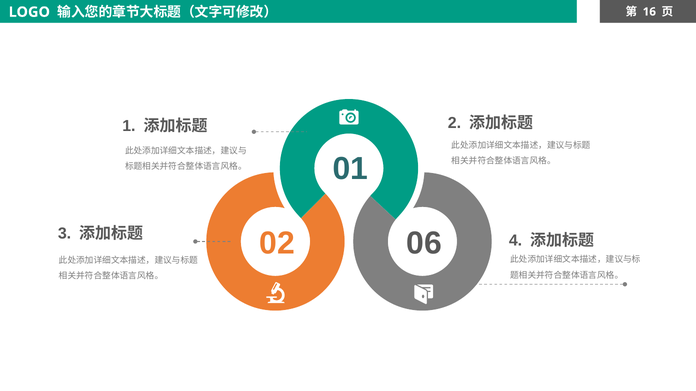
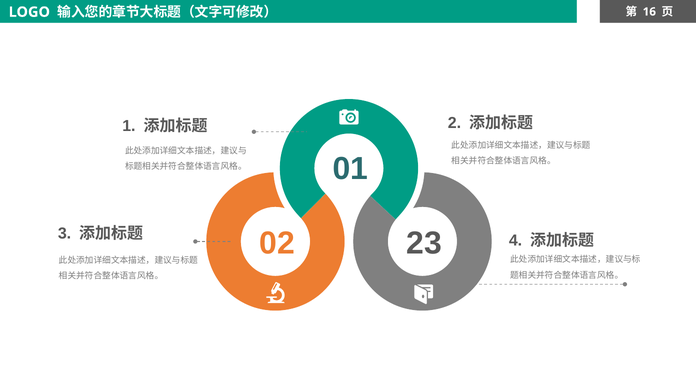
06: 06 -> 23 (424, 244)
